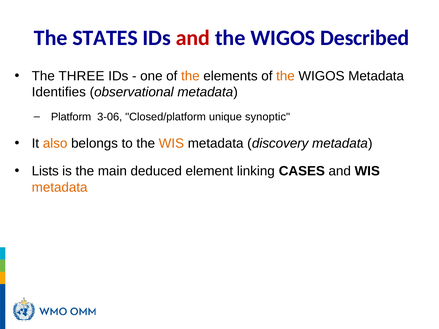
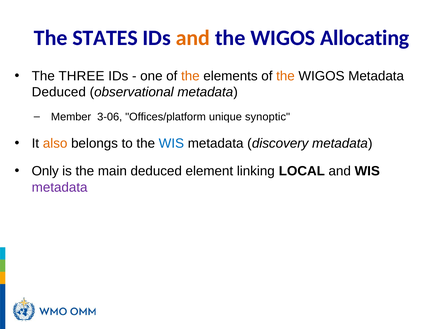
and colour: red -> orange (193, 38)
Described: Described -> Allocating (365, 38)
Identifies: Identifies -> Deduced (59, 92)
Platform: Platform -> Member (71, 117)
Closed/platform: Closed/platform -> Offices/platform (166, 117)
WIS colour: orange -> blue (171, 144)
Lists: Lists -> Only (45, 171)
CASES: CASES -> LOCAL (302, 171)
metadata colour: orange -> purple (60, 187)
